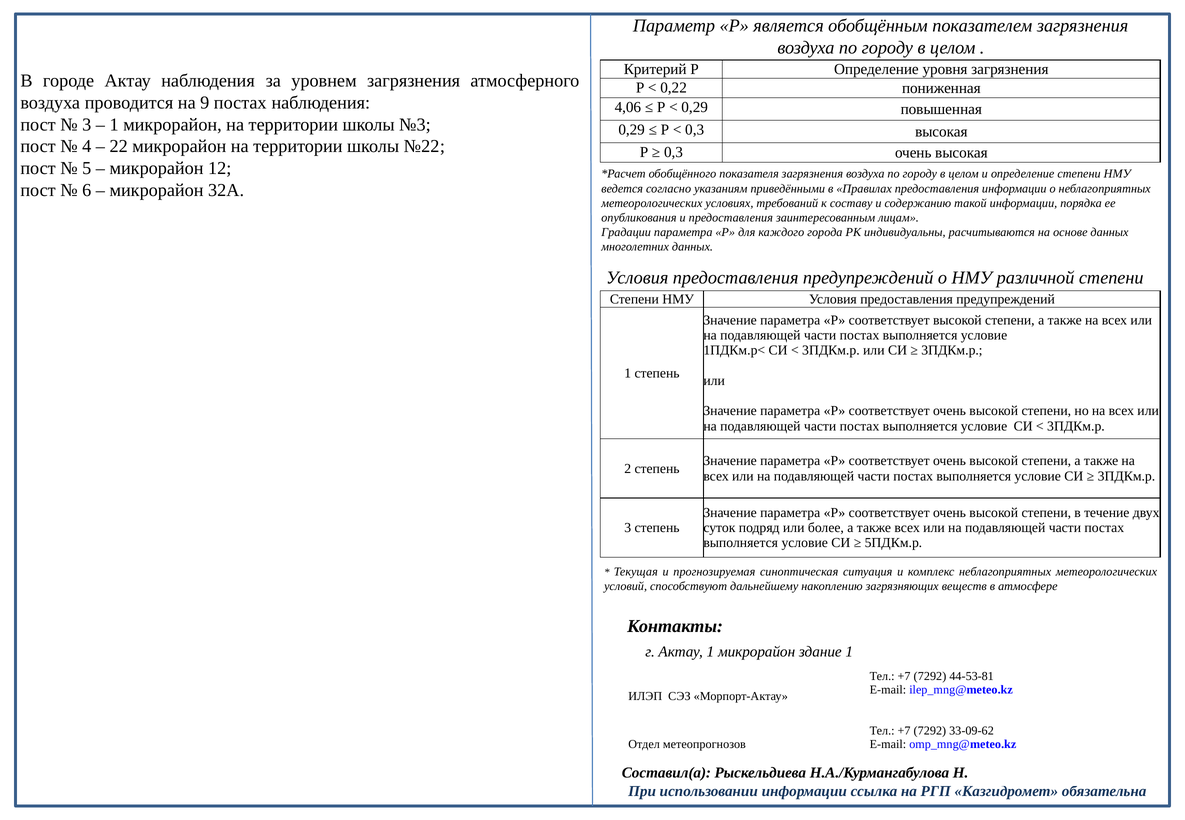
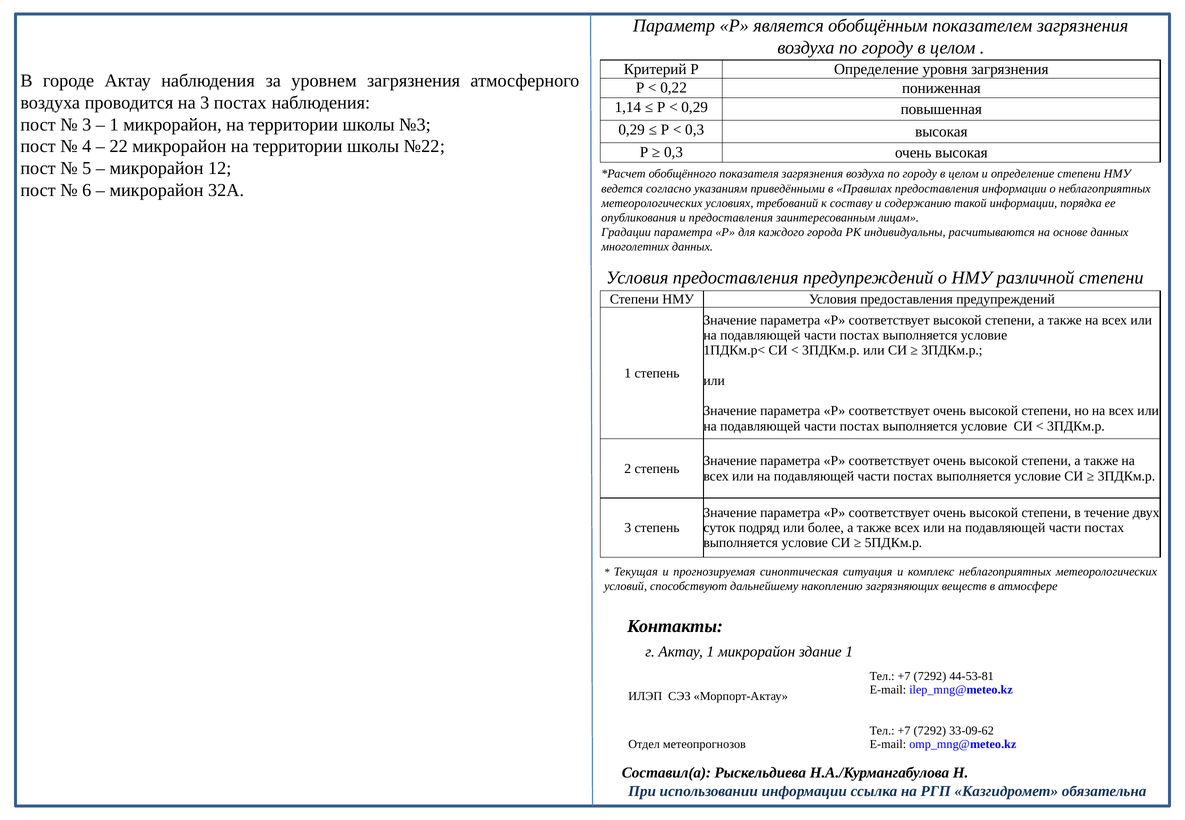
на 9: 9 -> 3 (205, 103)
4,06: 4,06 -> 1,14 (628, 107)
